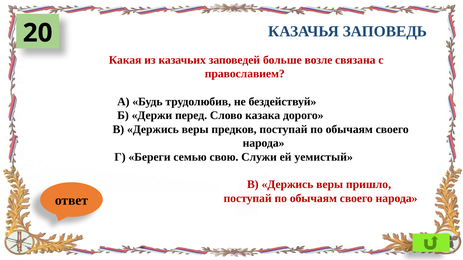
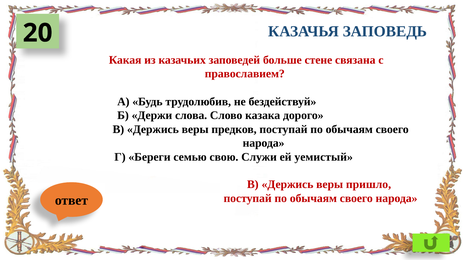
возле: возле -> стене (318, 60)
перед: перед -> слова (191, 116)
